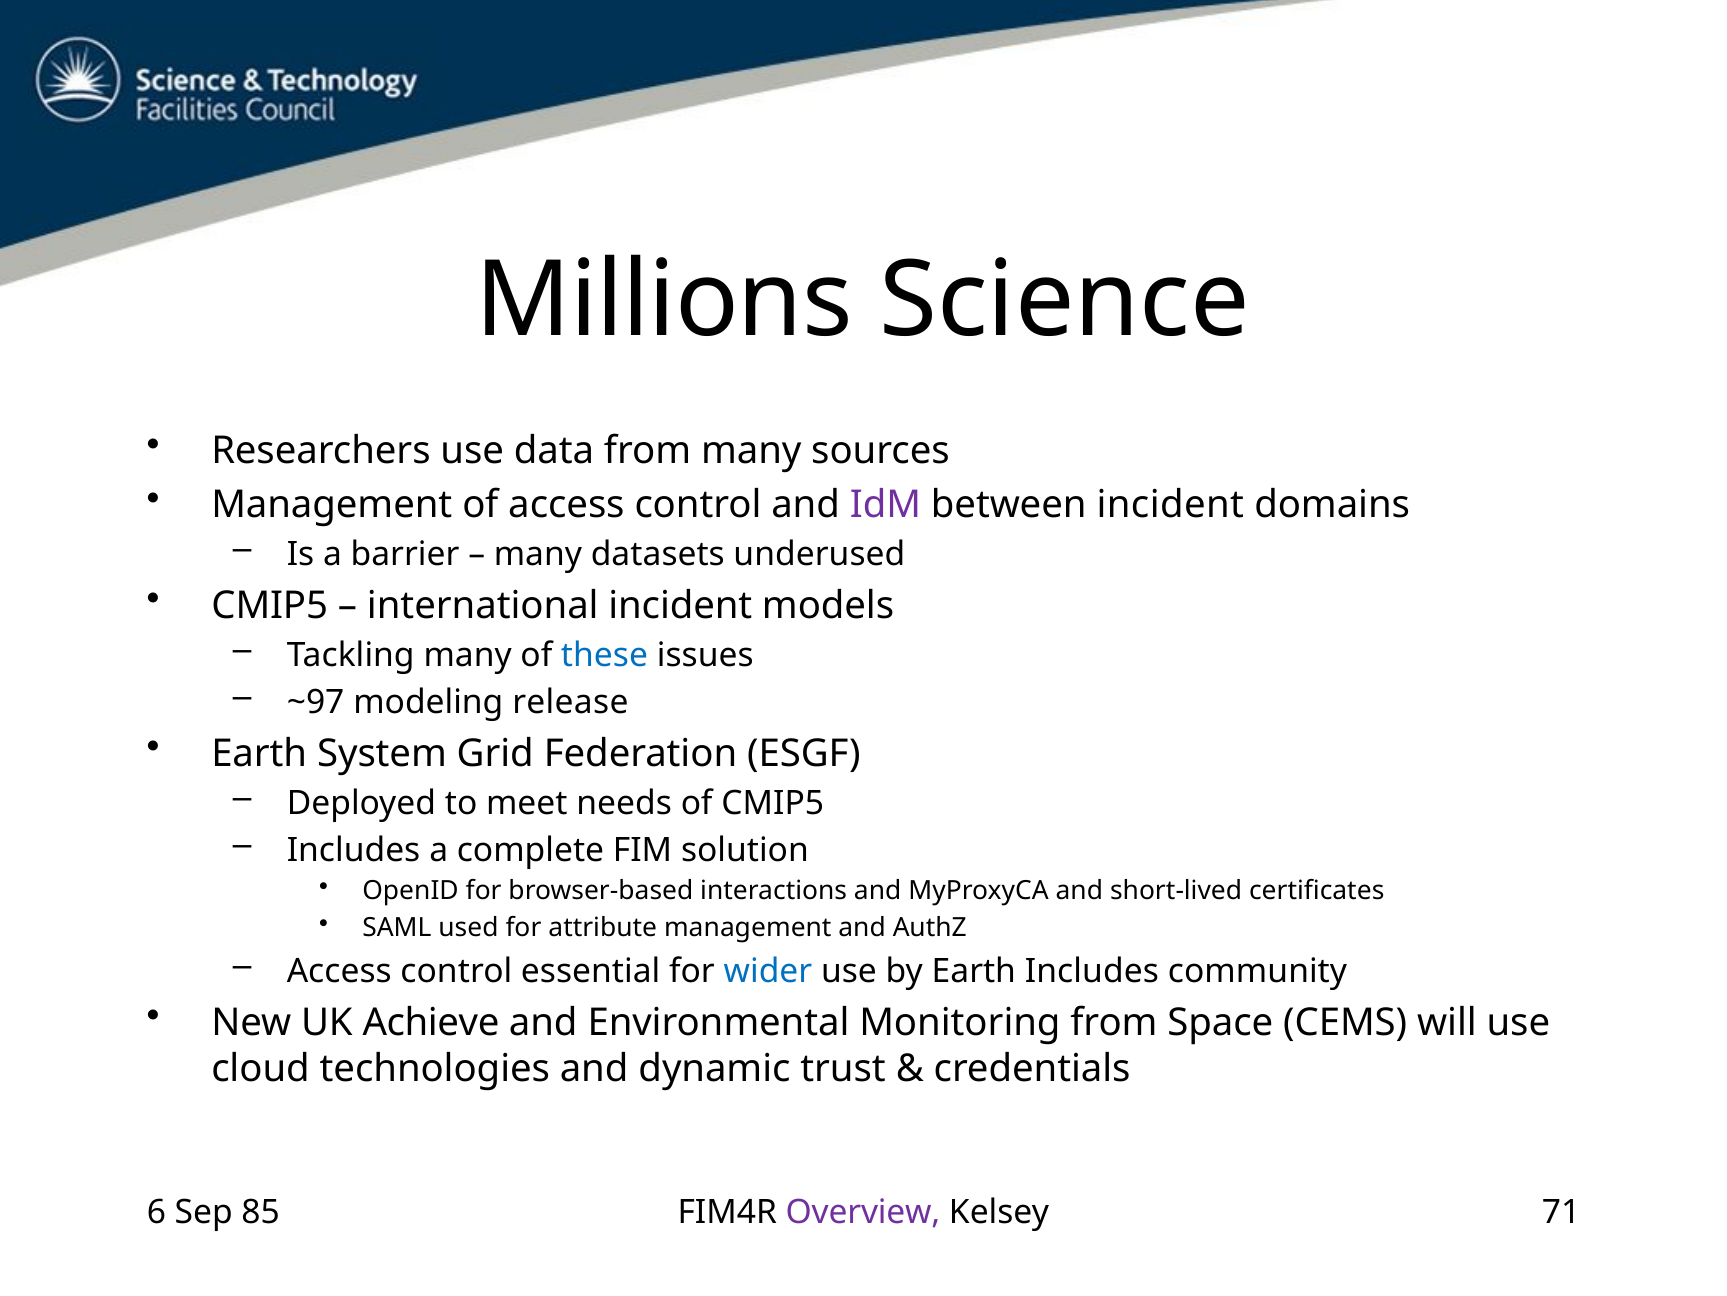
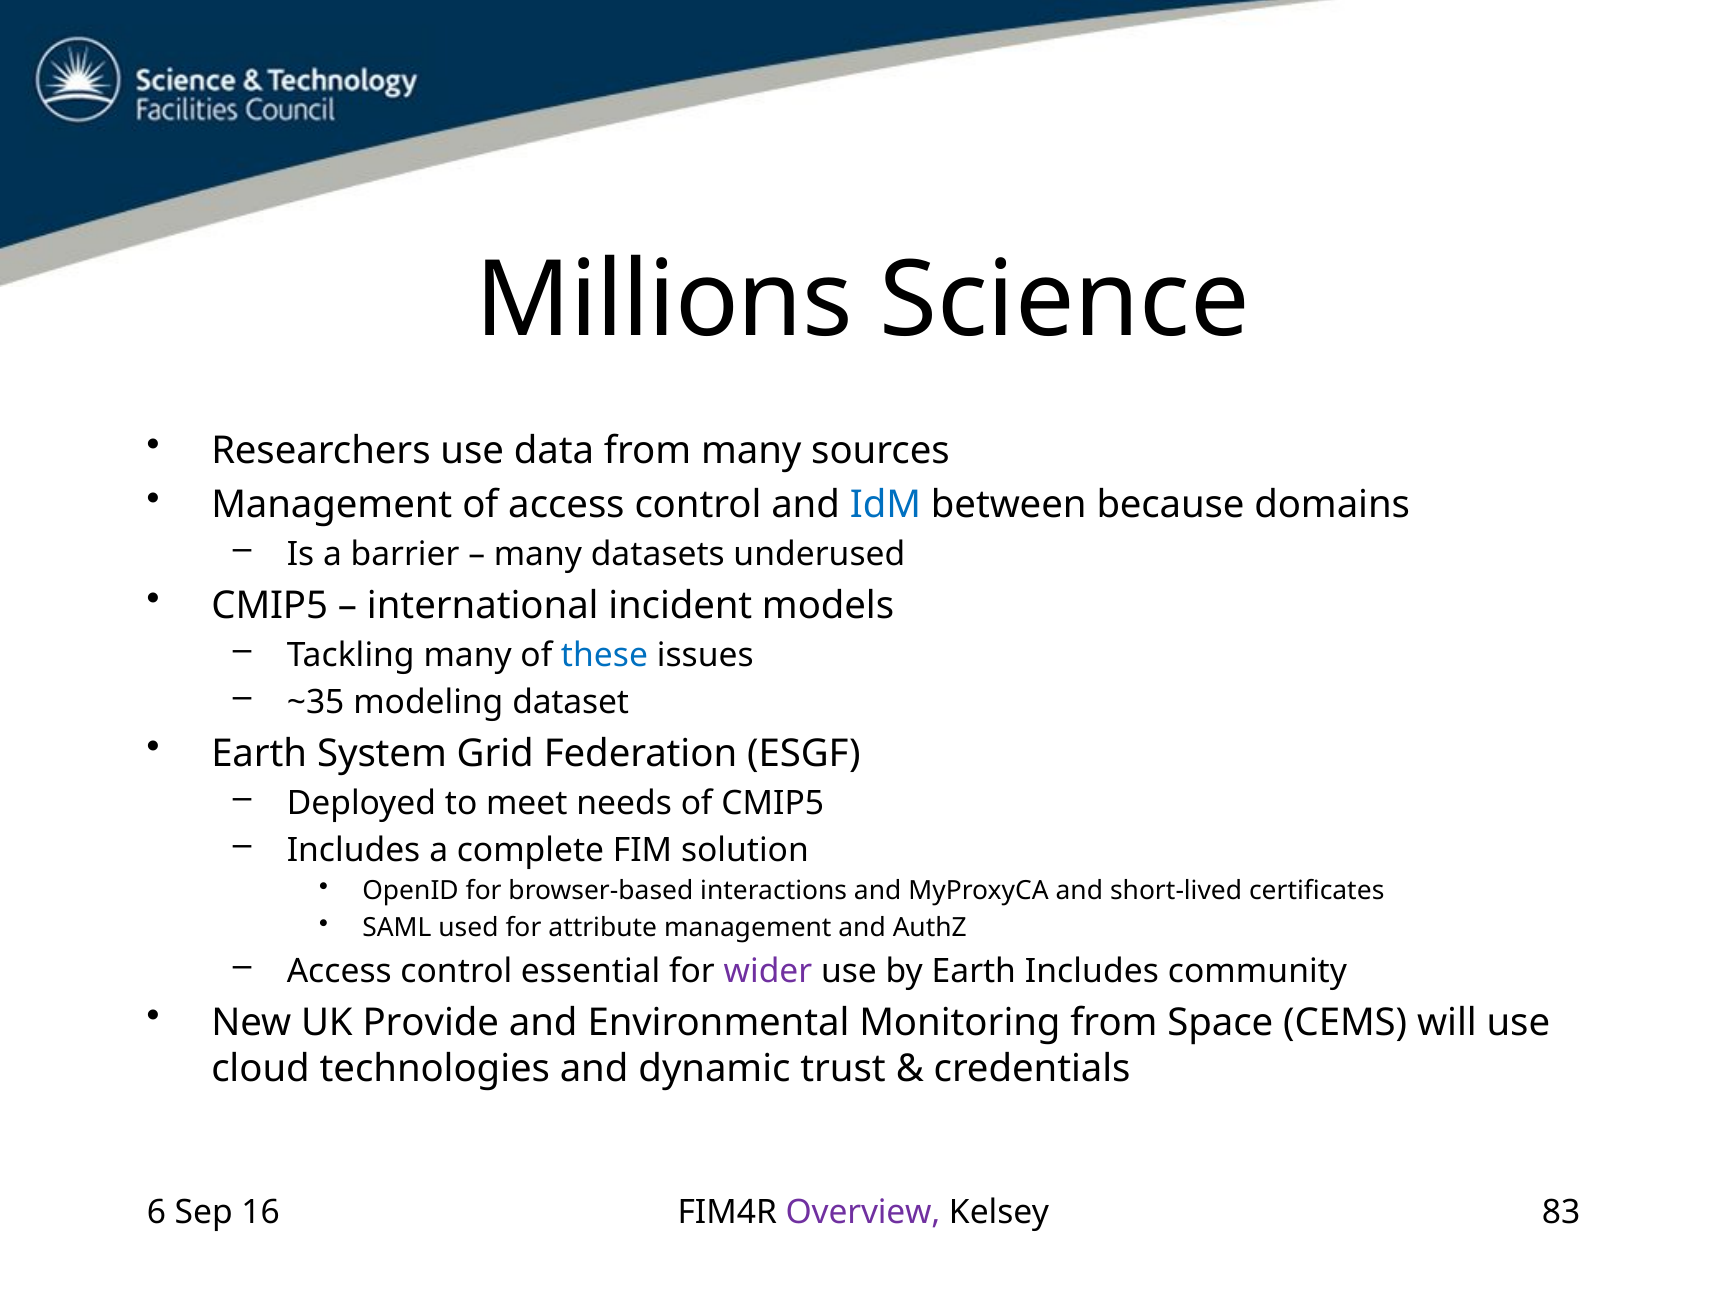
IdM colour: purple -> blue (885, 504)
between incident: incident -> because (1171, 504)
~97: ~97 -> ~35 (316, 702)
release: release -> dataset (571, 702)
wider colour: blue -> purple (768, 971)
Achieve: Achieve -> Provide (431, 1022)
85: 85 -> 16 (261, 1211)
71: 71 -> 83 (1561, 1211)
